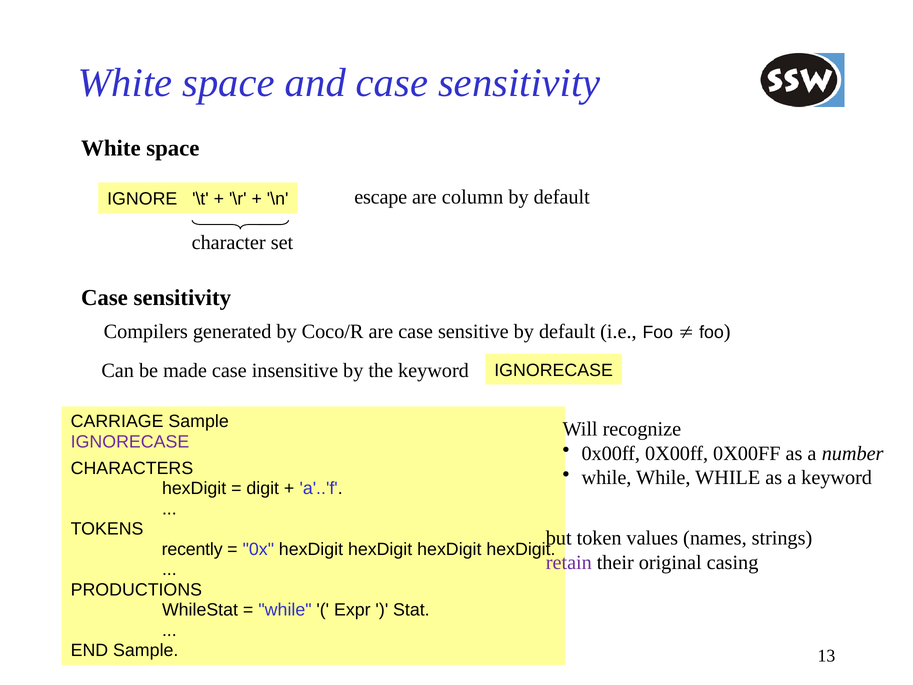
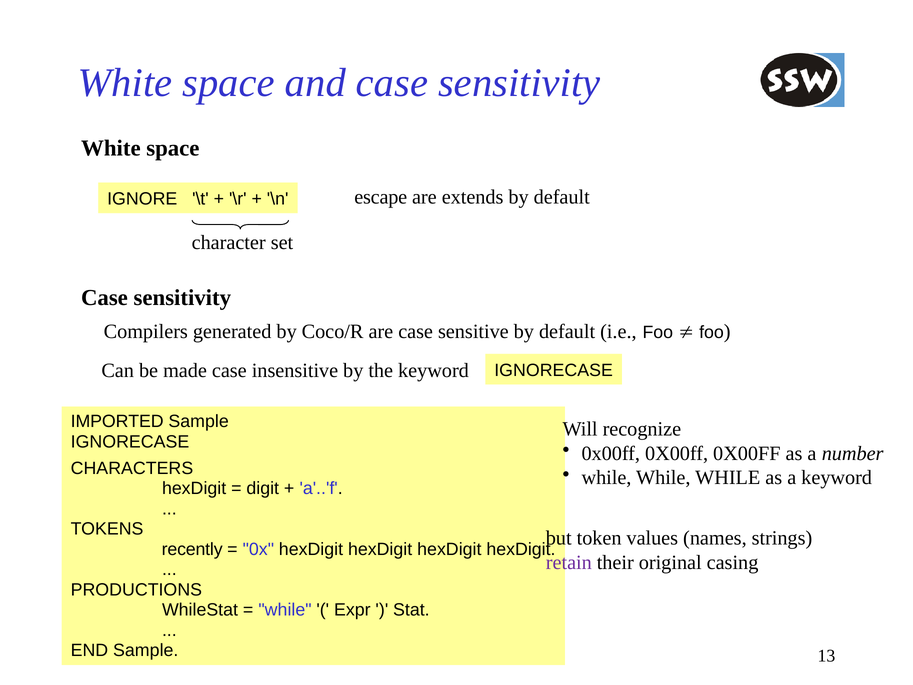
column: column -> extends (473, 197)
CARRIAGE: CARRIAGE -> IMPORTED (117, 421)
IGNORECASE colour: purple -> black (130, 442)
